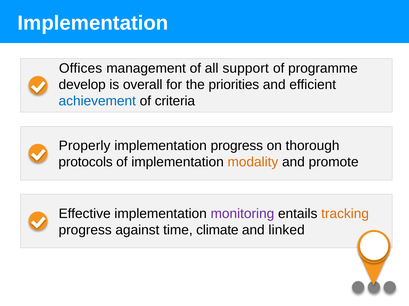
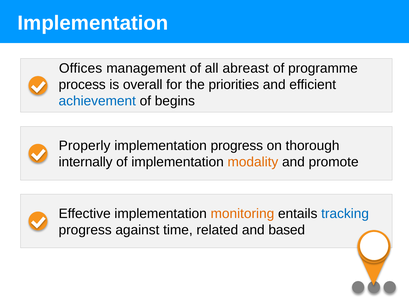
support: support -> abreast (246, 68)
develop: develop -> process (82, 85)
criteria: criteria -> begins (175, 101)
protocols: protocols -> internally (86, 163)
monitoring colour: purple -> orange (242, 214)
tracking colour: orange -> blue (345, 214)
climate: climate -> related (217, 230)
linked: linked -> based (287, 230)
